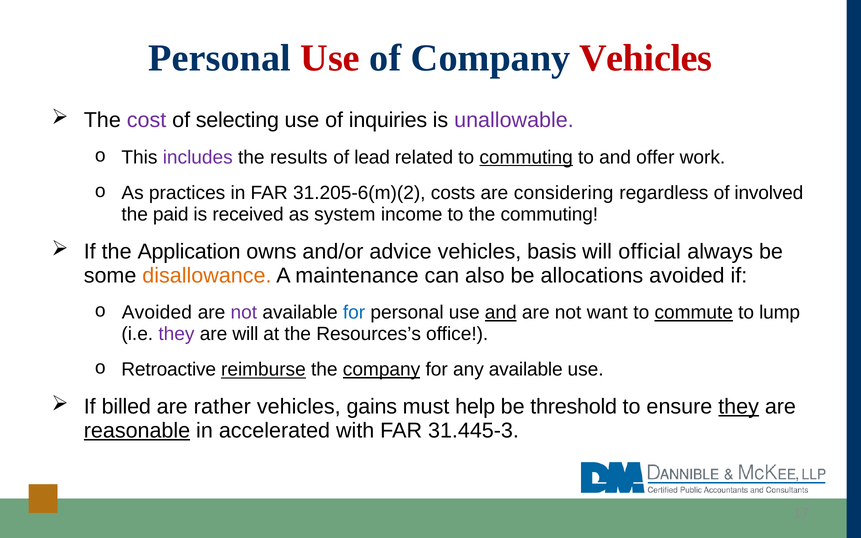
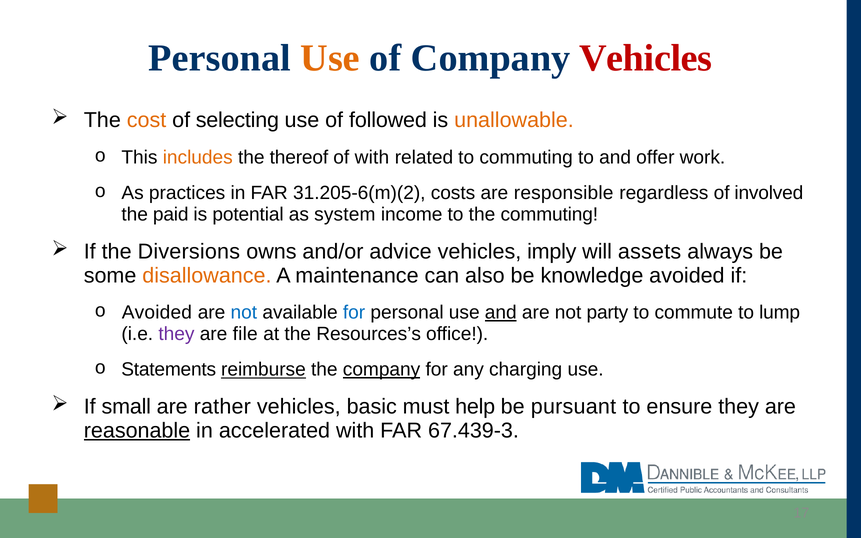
Use colour: red -> orange (330, 58)
cost colour: purple -> orange (147, 120)
inquiries: inquiries -> followed (388, 120)
unallowable colour: purple -> orange (514, 120)
includes colour: purple -> orange (198, 157)
results: results -> thereof (299, 157)
of lead: lead -> with (372, 157)
commuting underline: present -> none (526, 157)
considering: considering -> responsible (564, 193)
received: received -> potential (248, 214)
Application: Application -> Diversions (189, 252)
basis: basis -> imply (552, 252)
official: official -> assets (650, 252)
allocations: allocations -> knowledge (592, 276)
not colour: purple -> blue (244, 313)
want: want -> party (607, 313)
commute underline: present -> none (694, 313)
are will: will -> file (245, 334)
Retroactive: Retroactive -> Statements (169, 370)
any available: available -> charging (526, 370)
billed: billed -> small (126, 407)
gains: gains -> basic (372, 407)
threshold: threshold -> pursuant (573, 407)
they underline: present -> none (739, 407)
31.445-3: 31.445-3 -> 67.439-3 (473, 431)
